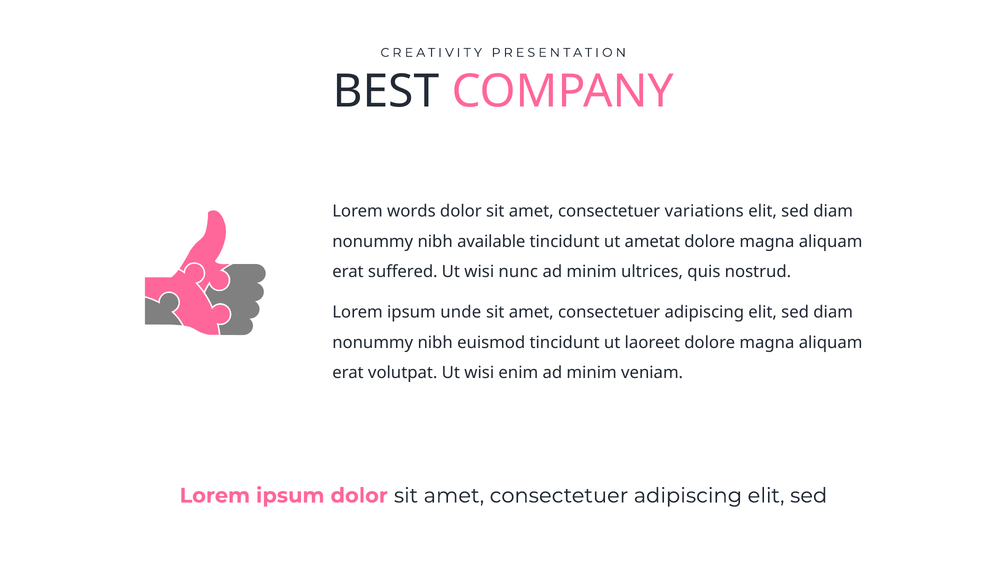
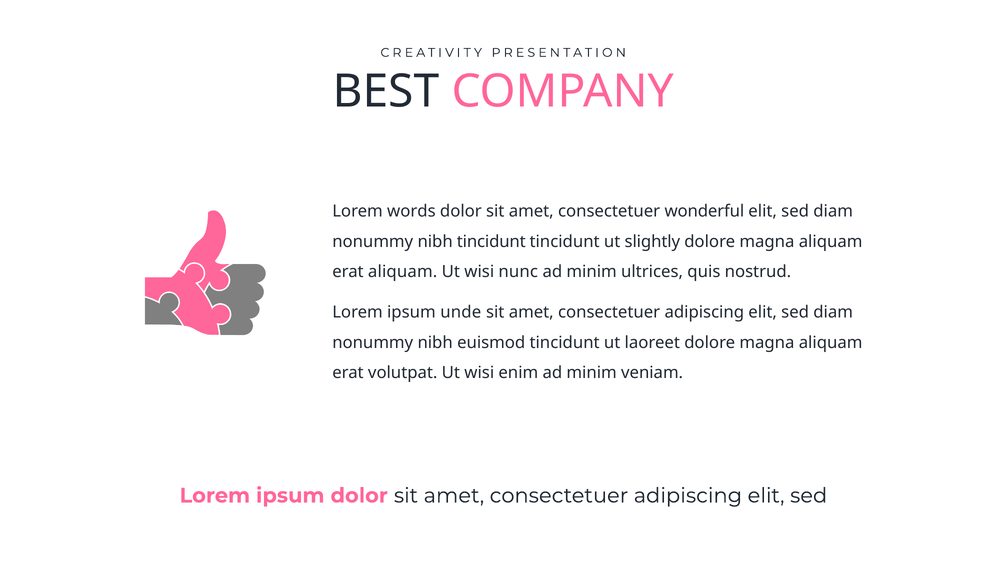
variations: variations -> wonderful (704, 212)
nibh available: available -> tincidunt (491, 242)
ametat: ametat -> slightly (652, 242)
erat suffered: suffered -> aliquam (403, 272)
